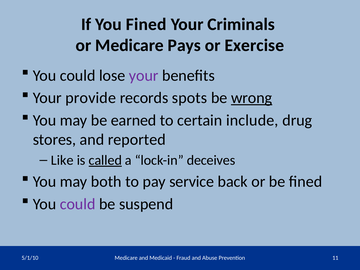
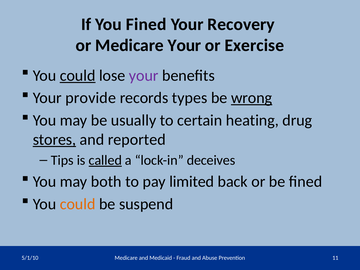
Criminals: Criminals -> Recovery (241, 24)
Medicare Pays: Pays -> Your (184, 45)
could underline: none -> present (78, 76)
spots: spots -> types (190, 98)
earned: earned -> usually (134, 120)
include: include -> heating (252, 120)
stores underline: none -> present (54, 140)
Like: Like -> Tips (62, 160)
service: service -> limited (192, 182)
could colour: purple -> orange (78, 204)
